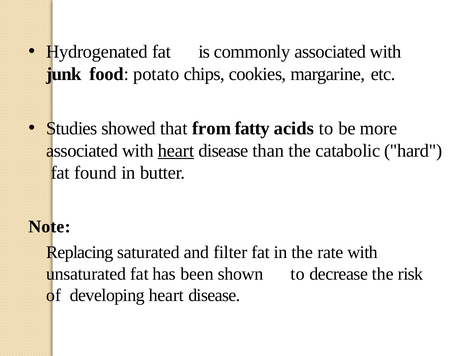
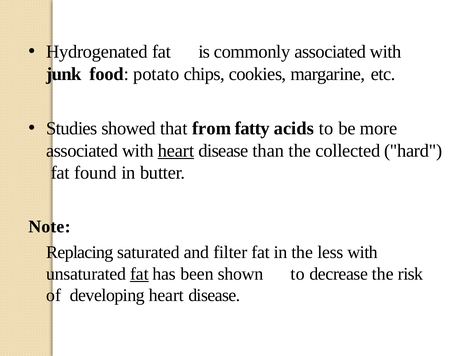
catabolic: catabolic -> collected (348, 150)
rate: rate -> less (330, 252)
fat underline: none -> present (139, 273)
